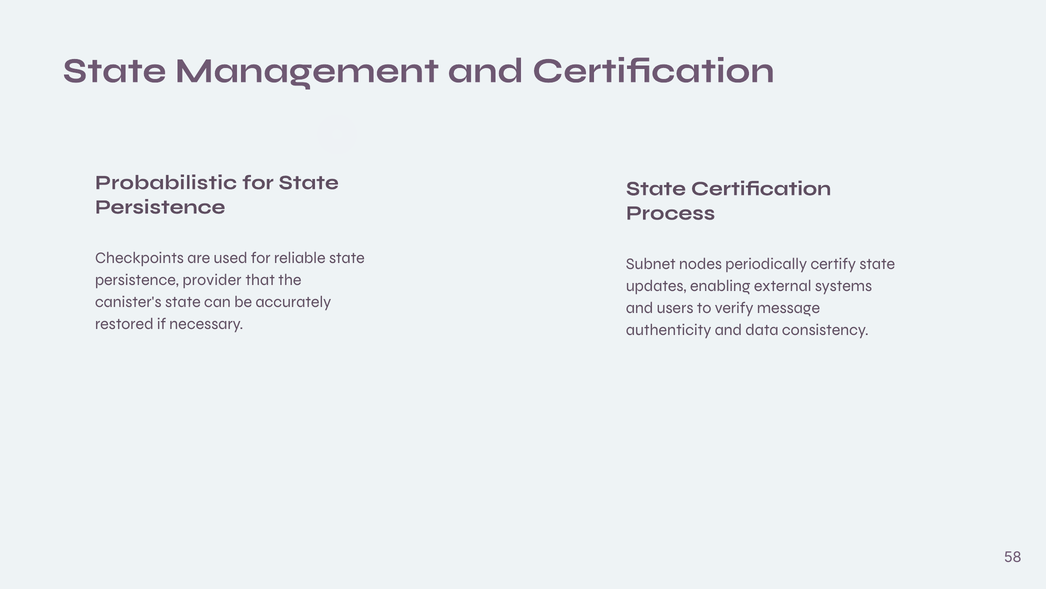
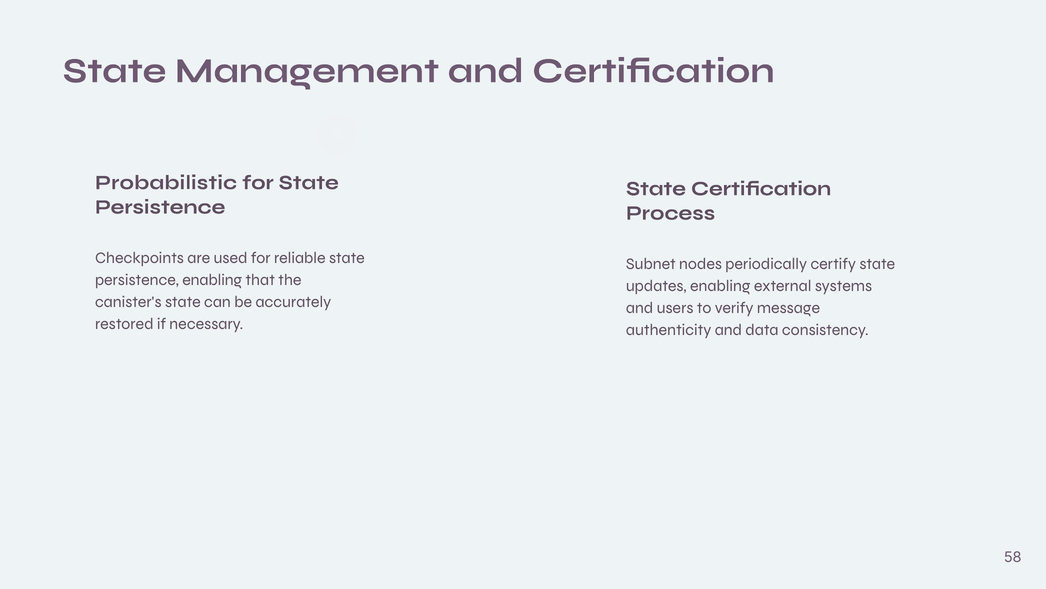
persistence provider: provider -> enabling (212, 279)
